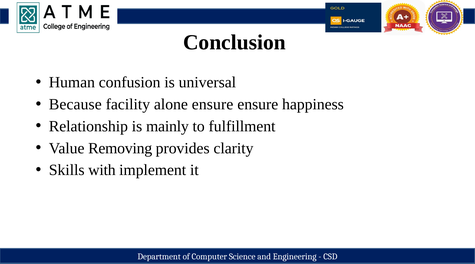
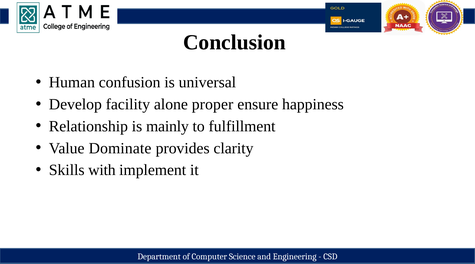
Because: Because -> Develop (75, 104)
alone ensure: ensure -> proper (213, 104)
Removing: Removing -> Dominate (120, 148)
